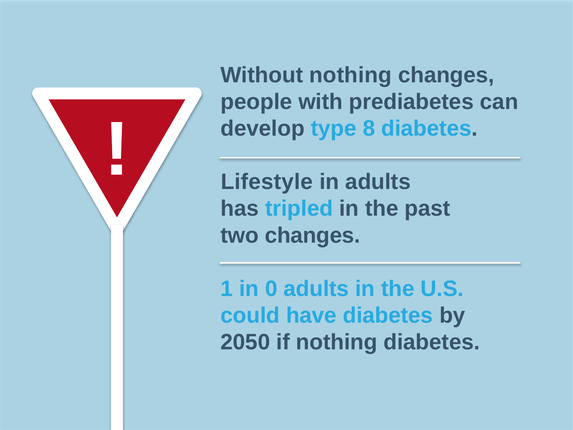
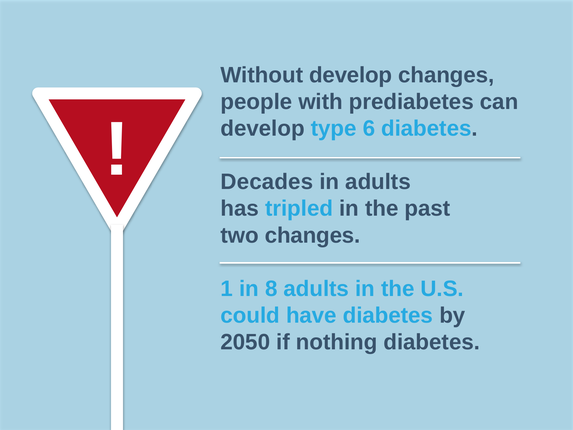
Without nothing: nothing -> develop (351, 75)
8: 8 -> 6 (369, 128)
Lifestyle: Lifestyle -> Decades (267, 182)
0: 0 -> 8 (271, 289)
